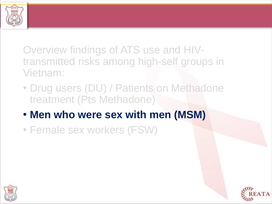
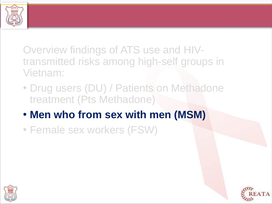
were: were -> from (90, 115)
